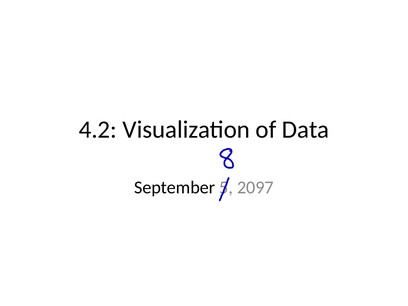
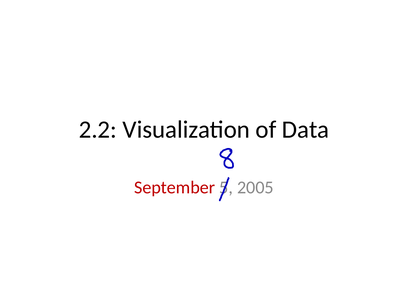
4.2: 4.2 -> 2.2 (98, 130)
September colour: black -> red (175, 188)
2097: 2097 -> 2005 (255, 188)
